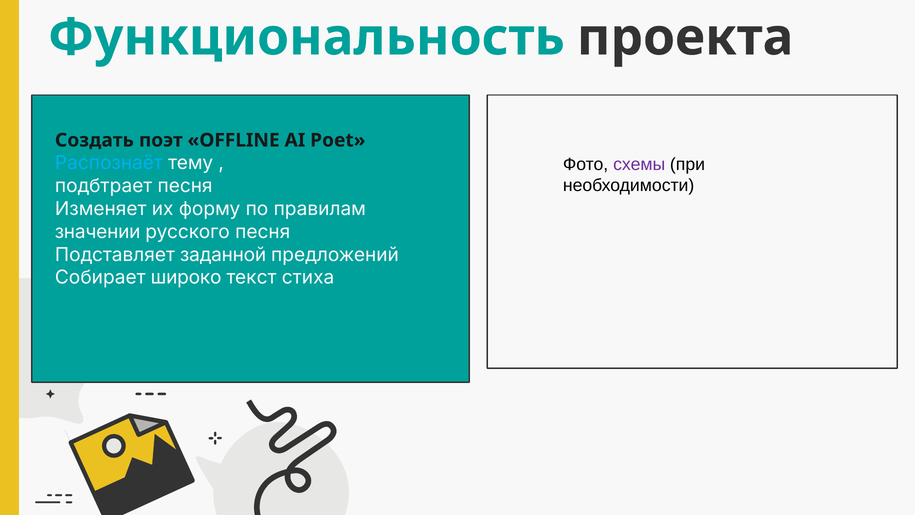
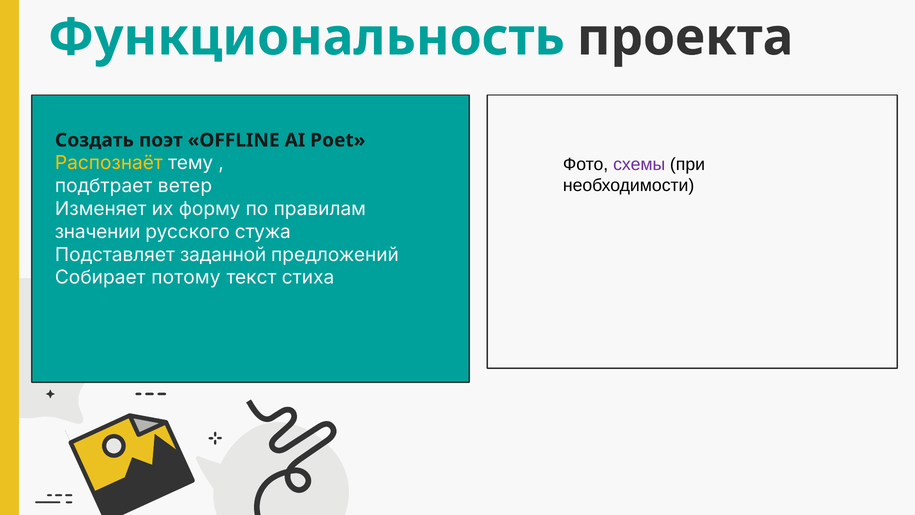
Распознаёт colour: light blue -> yellow (109, 163)
подбтрает песня: песня -> ветер (185, 186)
русского песня: песня -> стужа (263, 232)
широко: широко -> потому (186, 277)
